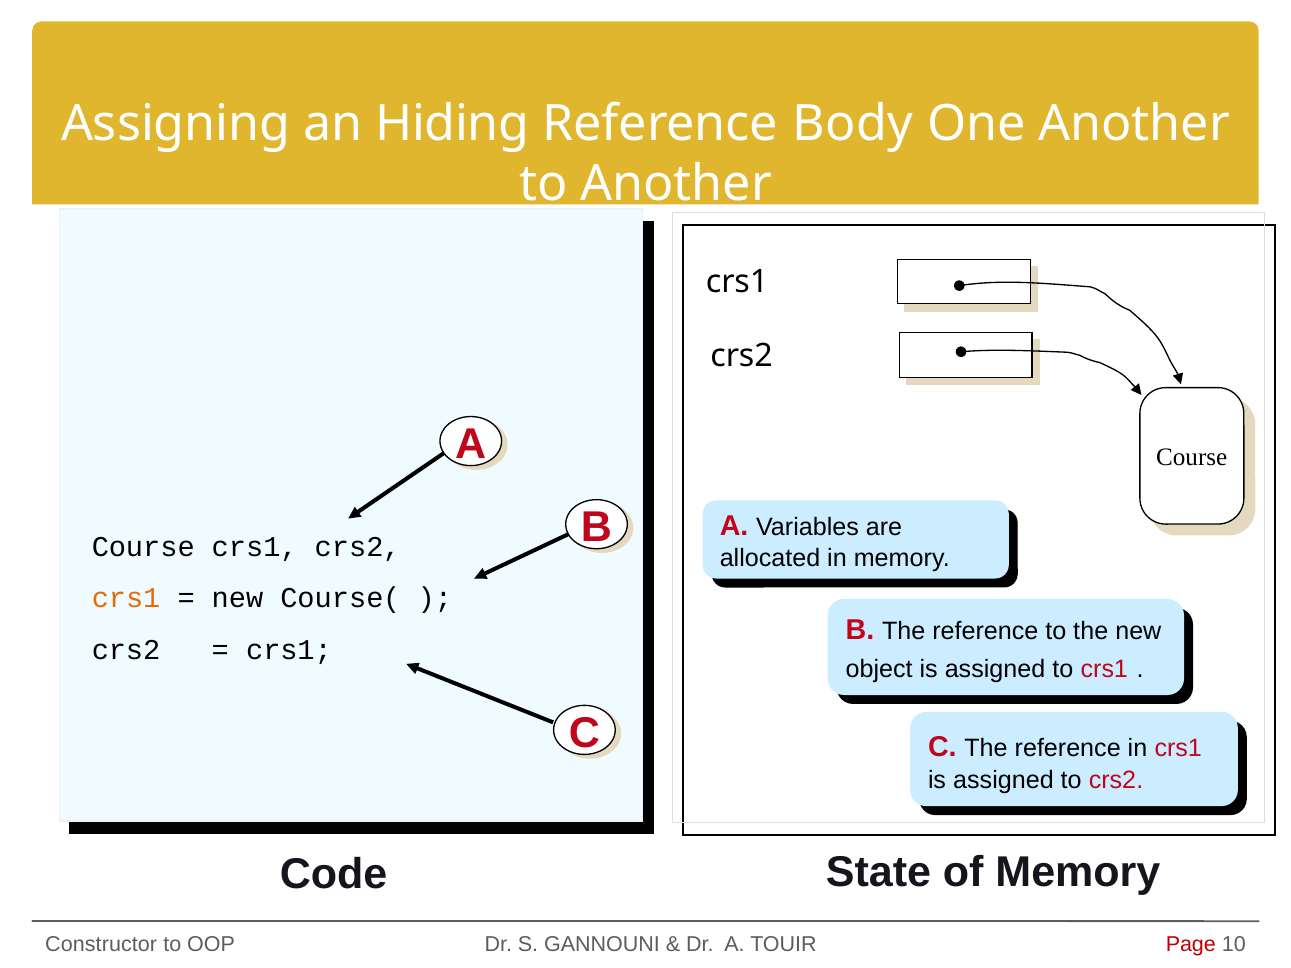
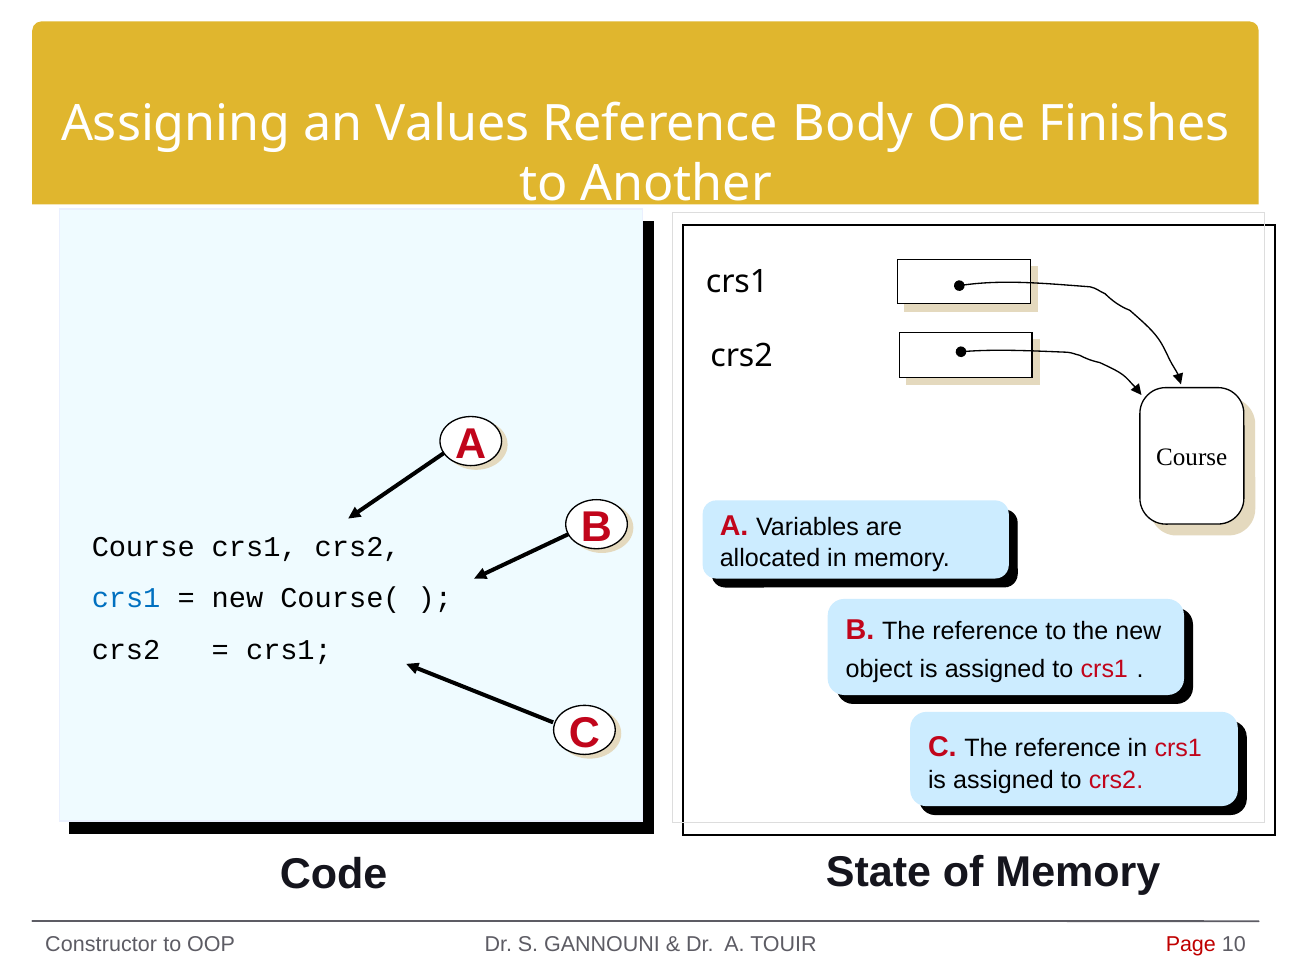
Hiding: Hiding -> Values (452, 124)
One Another: Another -> Finishes (1134, 124)
crs1 colour: orange -> blue (126, 599)
